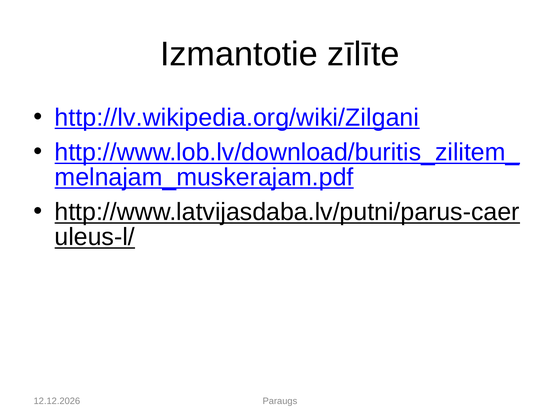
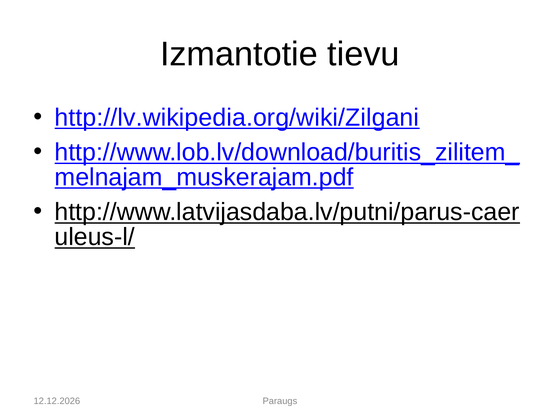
zīlīte: zīlīte -> tievu (363, 54)
